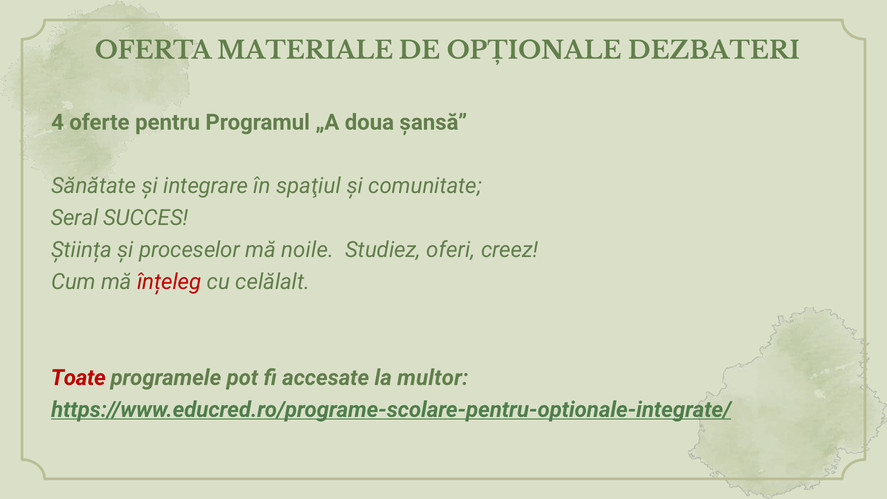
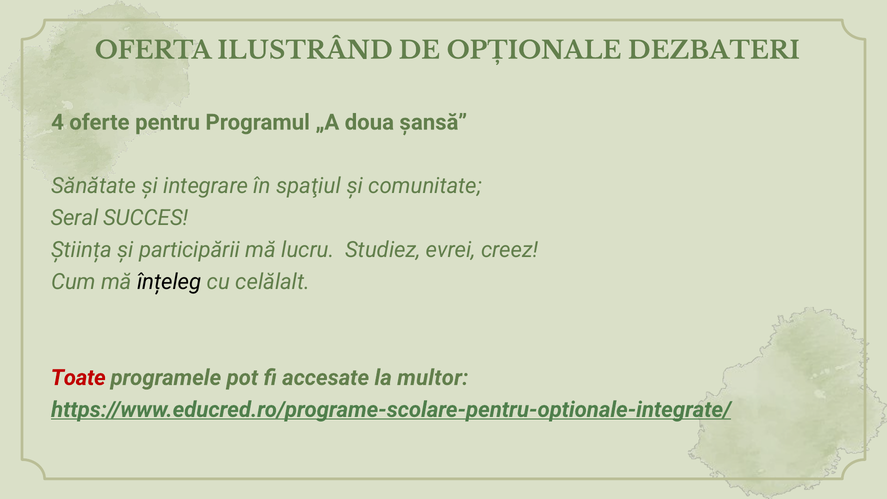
MATERIALE: MATERIALE -> ILUSTRÂND (305, 50)
proceselor: proceselor -> participării (190, 250)
noile: noile -> lucru (308, 250)
oferi: oferi -> evrei (451, 250)
înțeleg colour: red -> black (169, 282)
